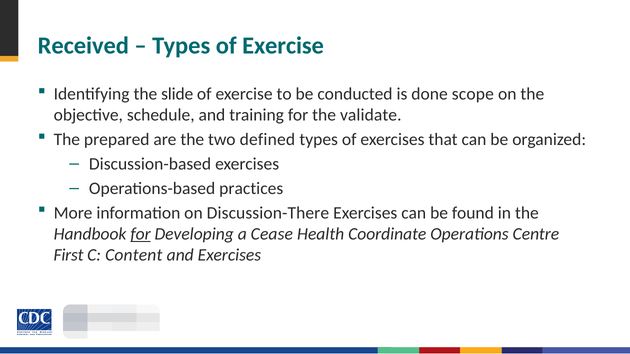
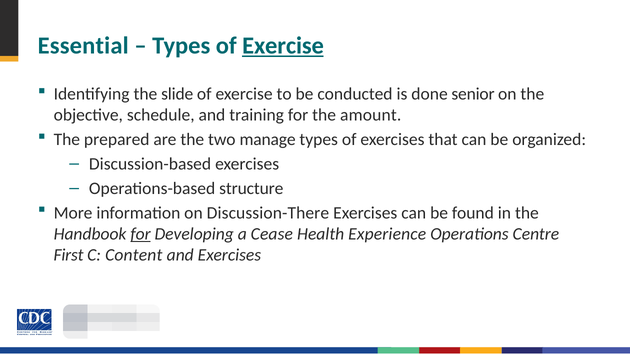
Received: Received -> Essential (83, 46)
Exercise underline: none -> present (283, 46)
scope: scope -> senior (473, 94)
validate: validate -> amount (371, 115)
defined: defined -> manage (268, 140)
practices: practices -> structure (251, 189)
Coordinate: Coordinate -> Experience (387, 234)
